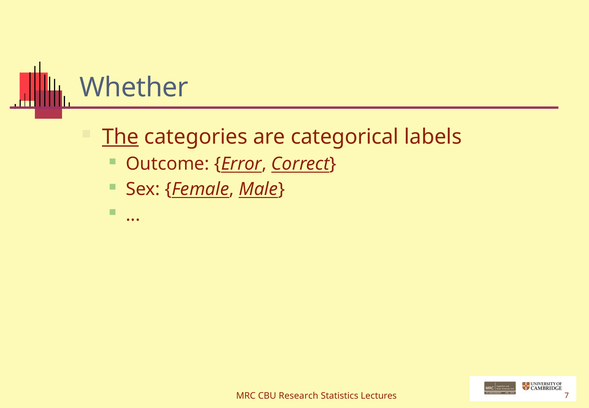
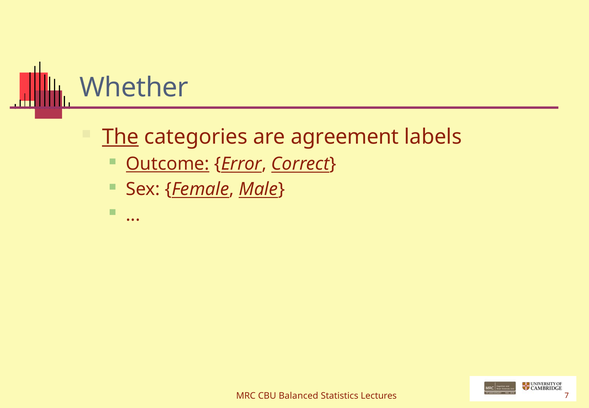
categorical: categorical -> agreement (345, 137)
Outcome underline: none -> present (168, 164)
Research: Research -> Balanced (298, 396)
